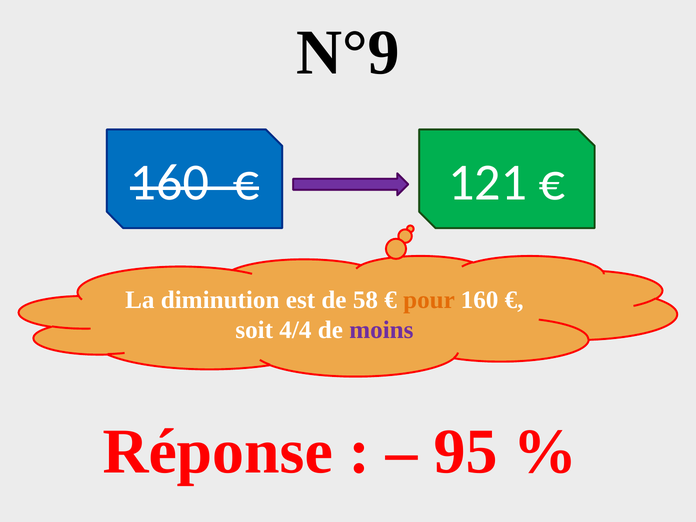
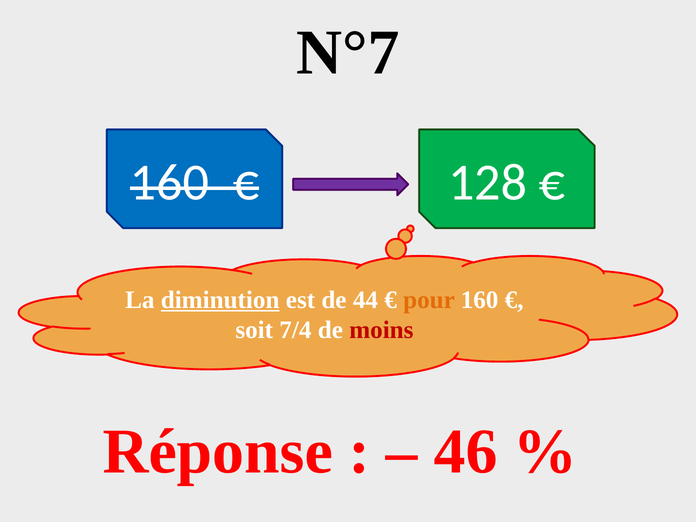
N°9: N°9 -> N°7 (348, 53)
121: 121 -> 128 (488, 182)
diminution underline: none -> present (220, 300)
58: 58 -> 44 (365, 300)
4/4: 4/4 -> 7/4 (295, 330)
moins colour: purple -> red (381, 330)
95: 95 -> 46 (466, 452)
